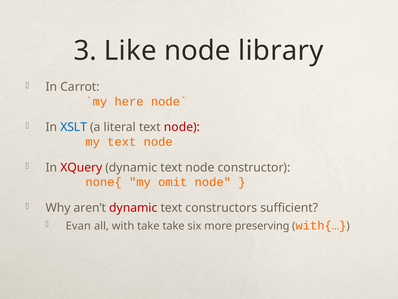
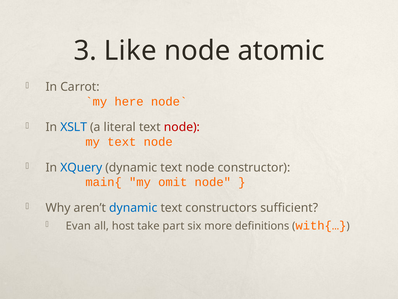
library: library -> atomic (281, 51)
XQuery colour: red -> blue (81, 167)
none{: none{ -> main{ (104, 182)
dynamic colour: red -> blue (133, 207)
with: with -> host (123, 226)
take take: take -> part (173, 226)
preserving: preserving -> definitions (262, 226)
